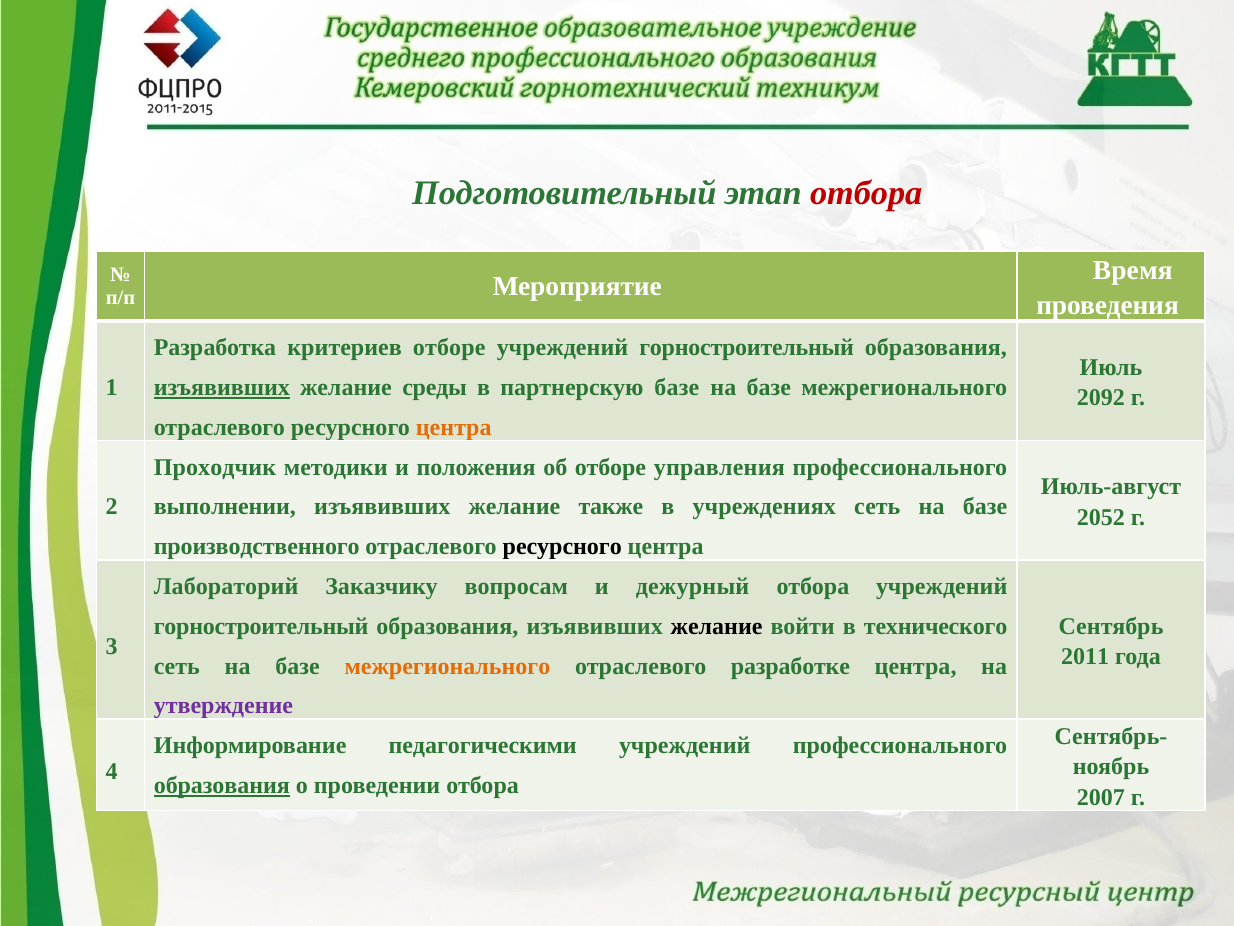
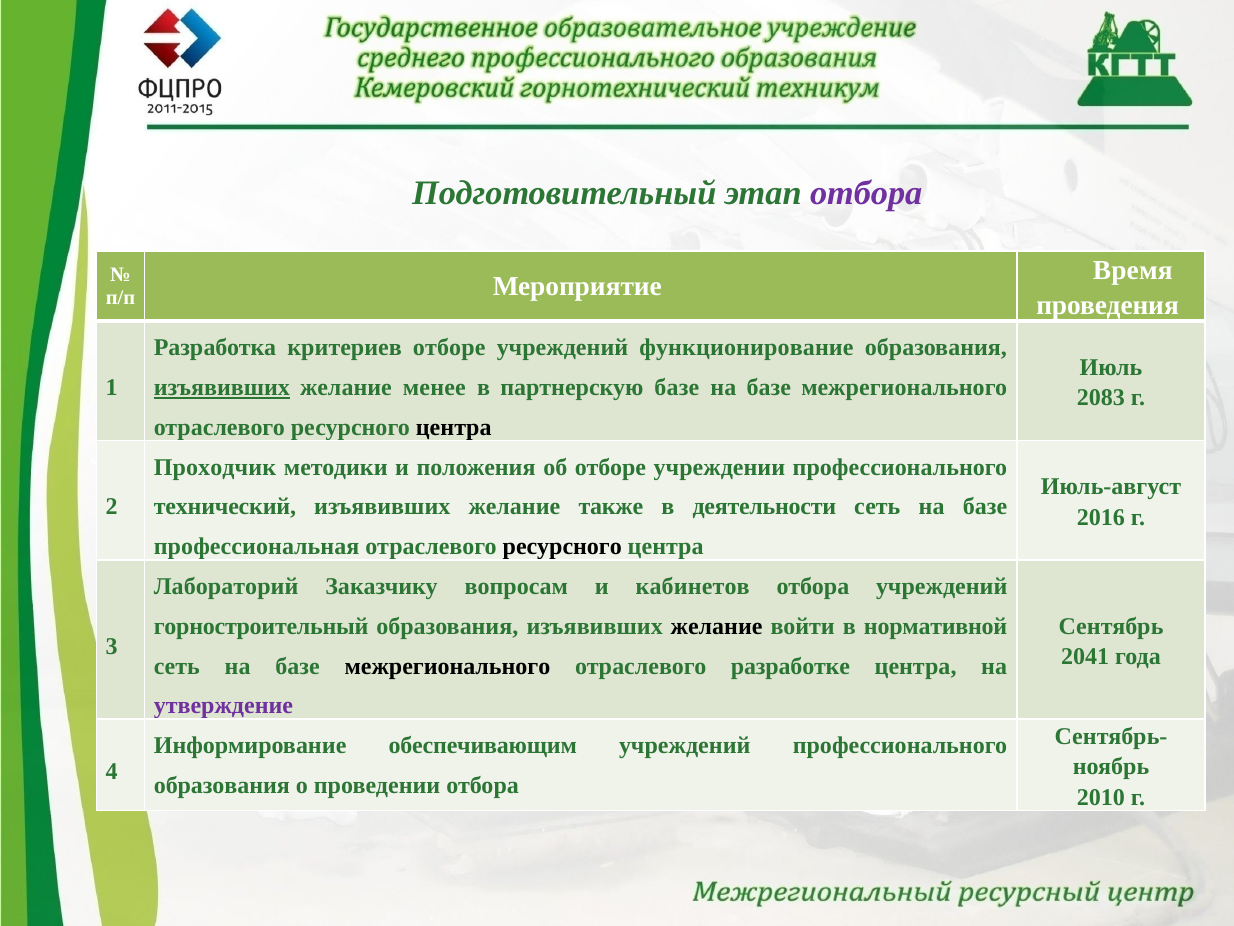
отбора colour: red -> purple (866, 193)
горностроительный: горностроительный -> функционирование (746, 347)
среды: среды -> менее (434, 387)
2092: 2092 -> 2083 (1101, 398)
центра colour: orange -> black (454, 427)
управления: управления -> учреждении (719, 467)
выполнении: выполнении -> технический (225, 507)
учреждениях: учреждениях -> деятельности (764, 507)
2052: 2052 -> 2016 (1101, 517)
производственного: производственного -> профессиональная (257, 546)
дежурный: дежурный -> кабинетов (693, 586)
технического: технического -> нормативной (936, 626)
2011: 2011 -> 2041 (1085, 657)
межрегионального colour: orange -> black (447, 666)
педагогическими: педагогическими -> обеспечивающим (483, 746)
образования underline: present -> none (222, 785)
2007: 2007 -> 2010 (1101, 797)
